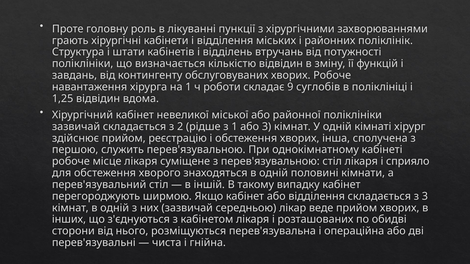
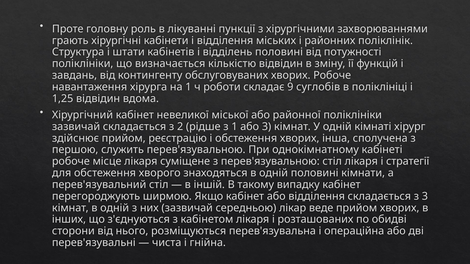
відділень втручань: втручань -> половині (279, 52)
сприяло: сприяло -> стратегії (408, 162)
